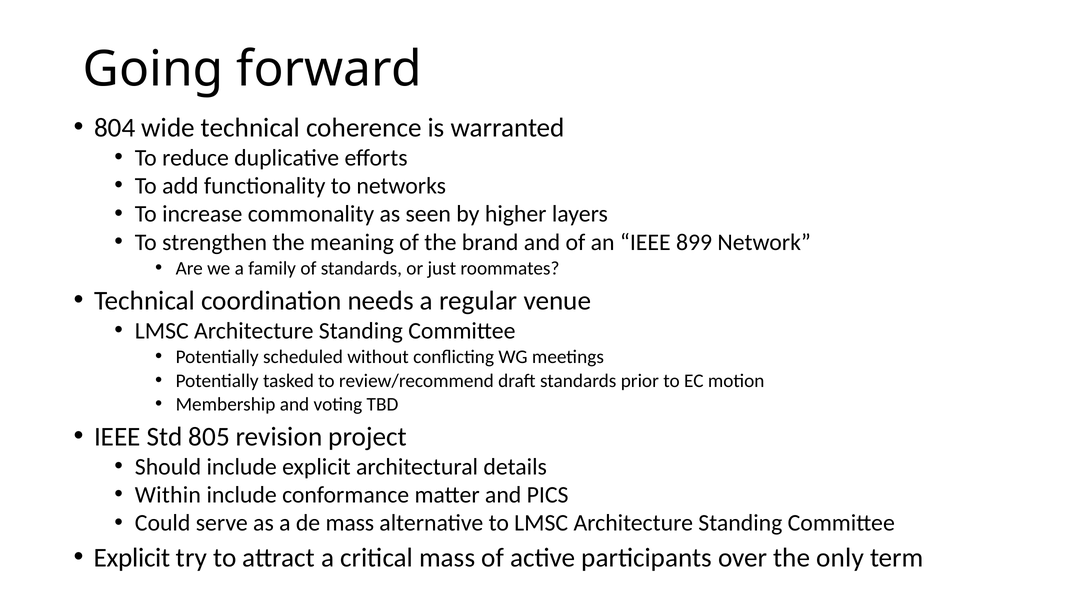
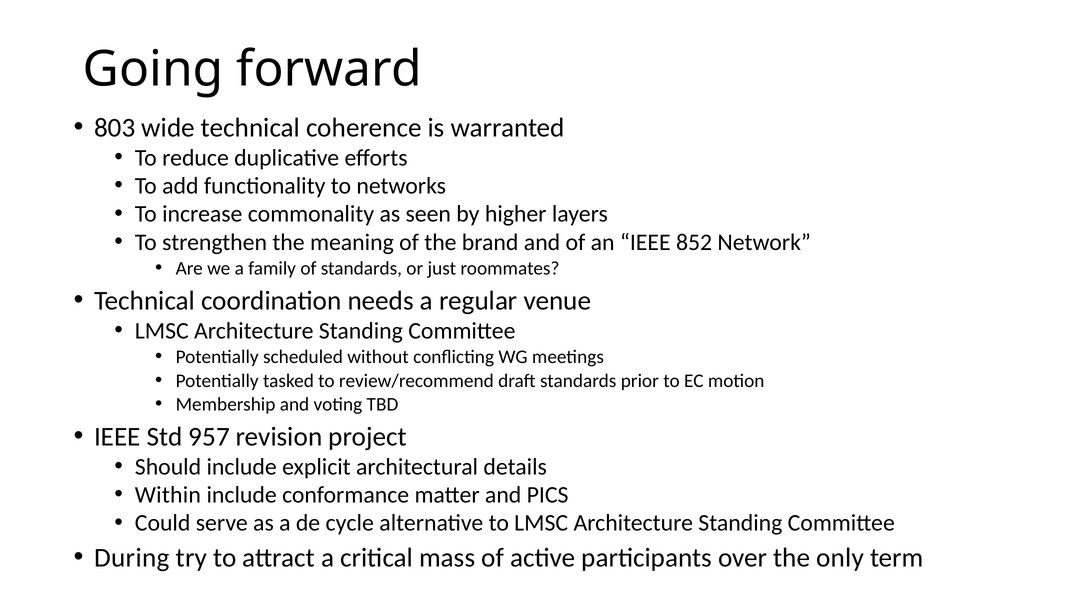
804: 804 -> 803 (115, 128)
899: 899 -> 852 (694, 242)
805: 805 -> 957 (209, 437)
de mass: mass -> cycle (350, 524)
Explicit: Explicit -> During (132, 558)
